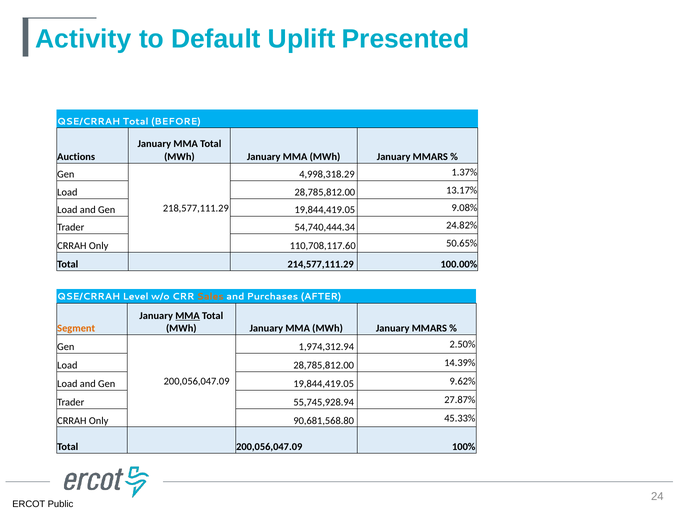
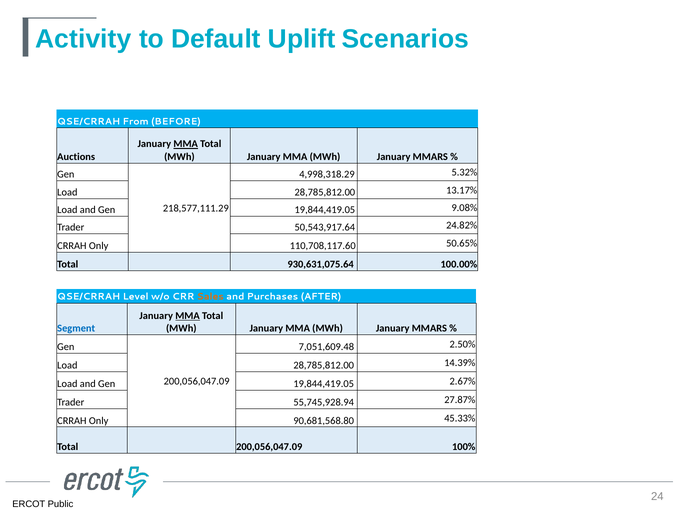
Presented: Presented -> Scenarios (405, 39)
QSE/CRRAH Total: Total -> From (136, 122)
MMA underline: none -> present (186, 144)
1.37%: 1.37% -> 5.32% (464, 172)
54,740,444.34: 54,740,444.34 -> 50,543,917.64 (325, 228)
214,577,111.29: 214,577,111.29 -> 930,631,075.64 (321, 264)
Segment colour: orange -> blue (76, 328)
1,974,312.94: 1,974,312.94 -> 7,051,609.48 (326, 347)
9.62%: 9.62% -> 2.67% (463, 381)
